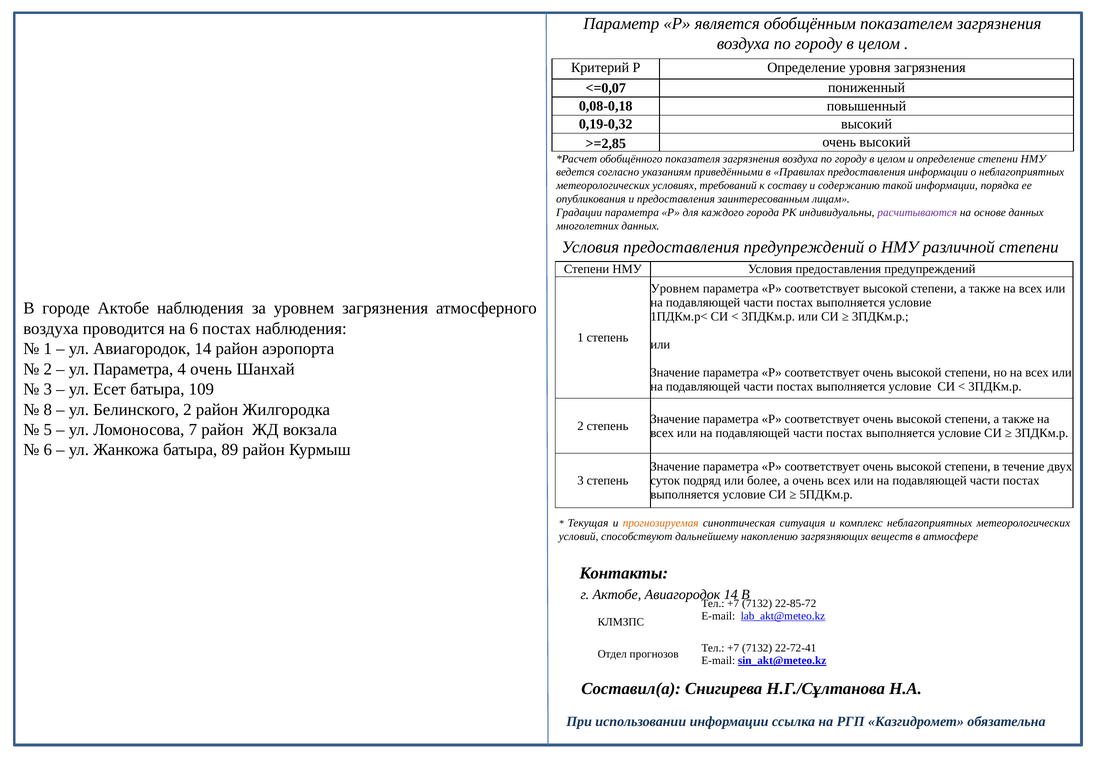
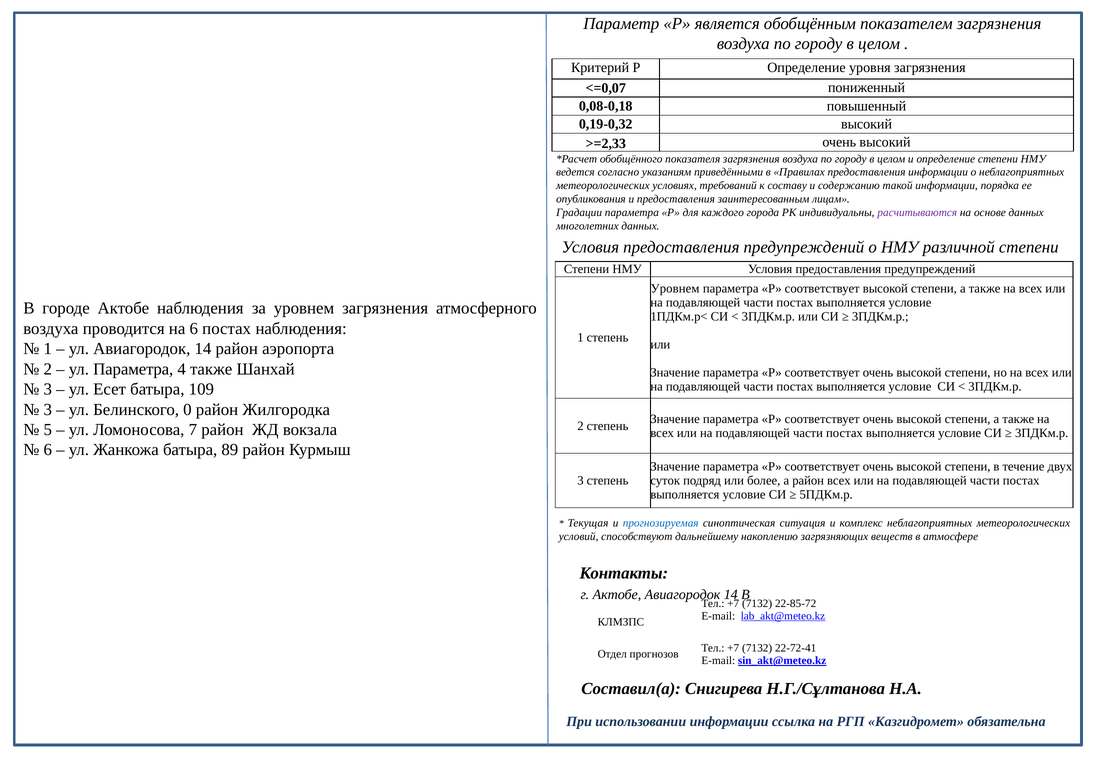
>=2,85: >=2,85 -> >=2,33 (606, 144)
4 очень: очень -> также (211, 369)
8: 8 -> 3 (48, 410)
Белинского 2: 2 -> 0 (187, 410)
а очень: очень -> район (808, 481)
прогнозируемая colour: orange -> blue (661, 524)
